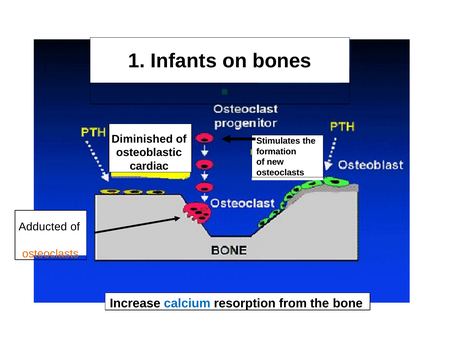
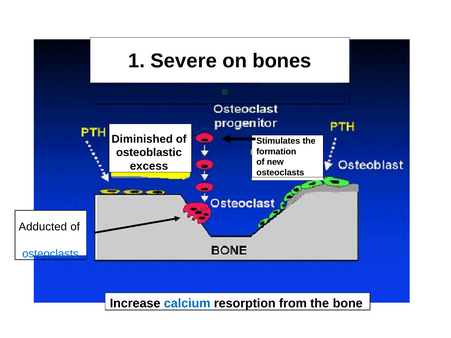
Infants: Infants -> Severe (184, 61)
cardiac: cardiac -> excess (149, 166)
osteoclasts colour: orange -> blue (50, 254)
